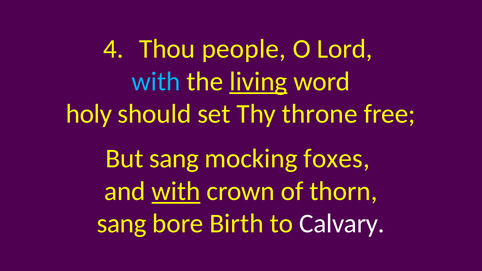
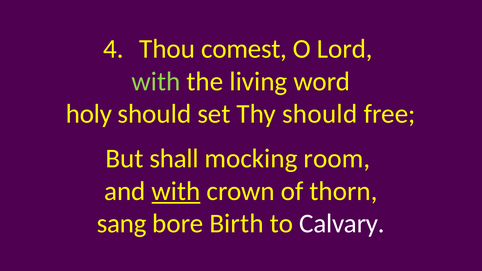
people: people -> comest (244, 49)
with colour: light blue -> light green (156, 82)
living underline: present -> none (258, 82)
Thy throne: throne -> should (320, 114)
But sang: sang -> shall (174, 159)
foxes: foxes -> room (337, 159)
